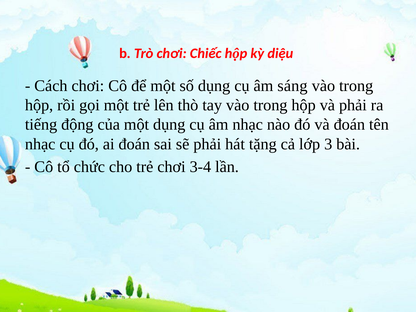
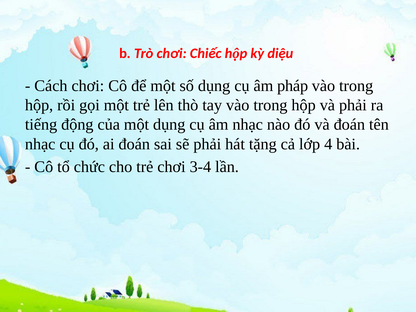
sáng: sáng -> pháp (293, 86)
3: 3 -> 4 (328, 144)
